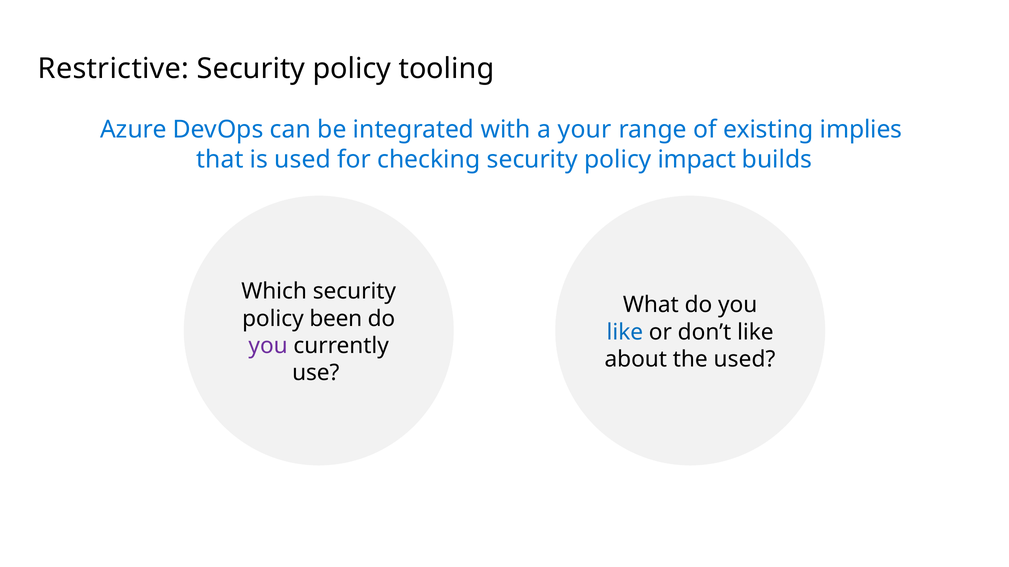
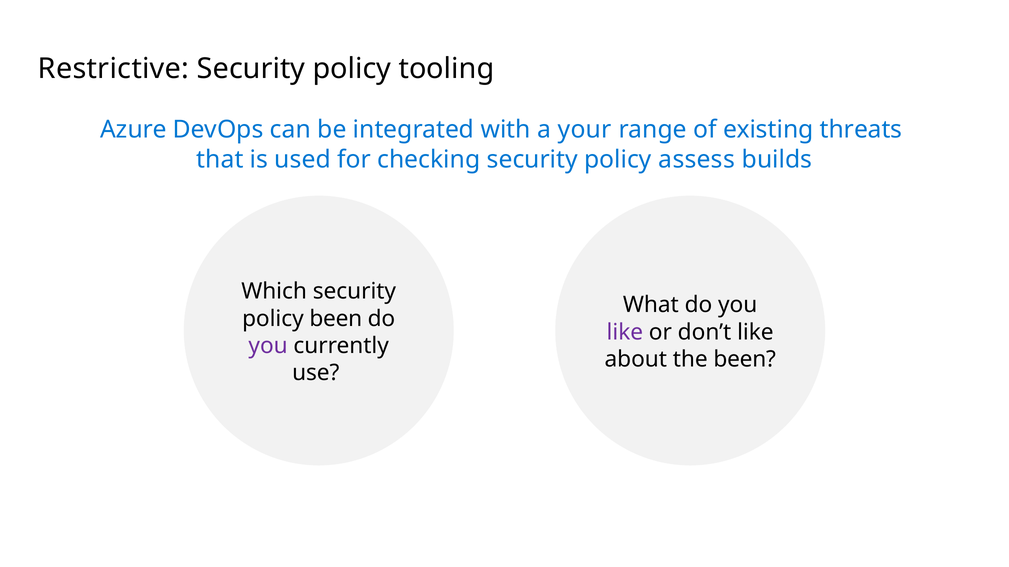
implies: implies -> threats (861, 130)
impact: impact -> assess (697, 160)
like colour: blue -> purple (625, 332)
the used: used -> been (745, 360)
